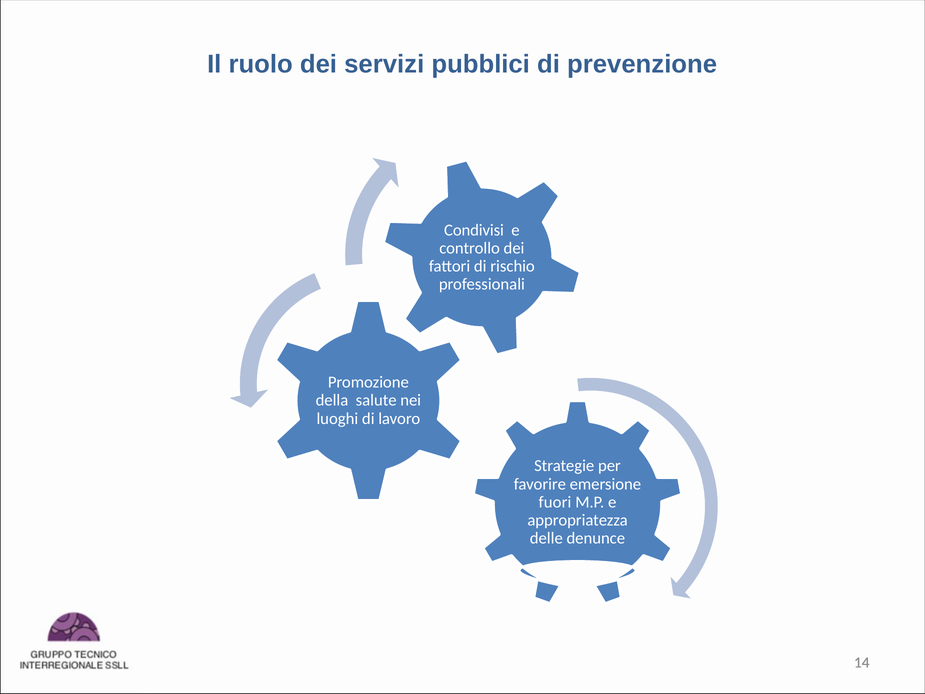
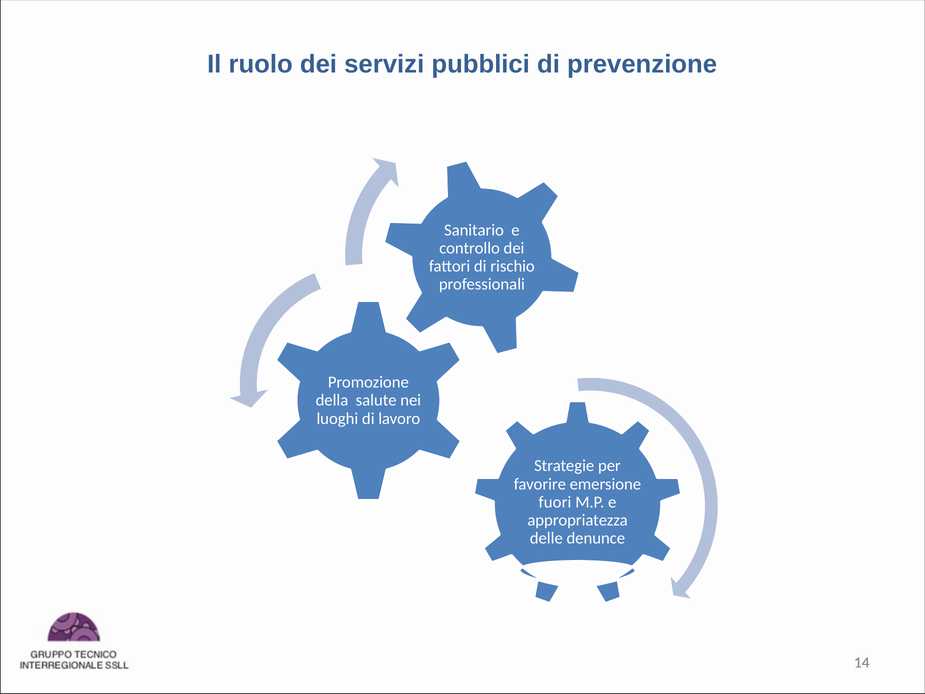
Condivisi: Condivisi -> Sanitario (474, 230)
